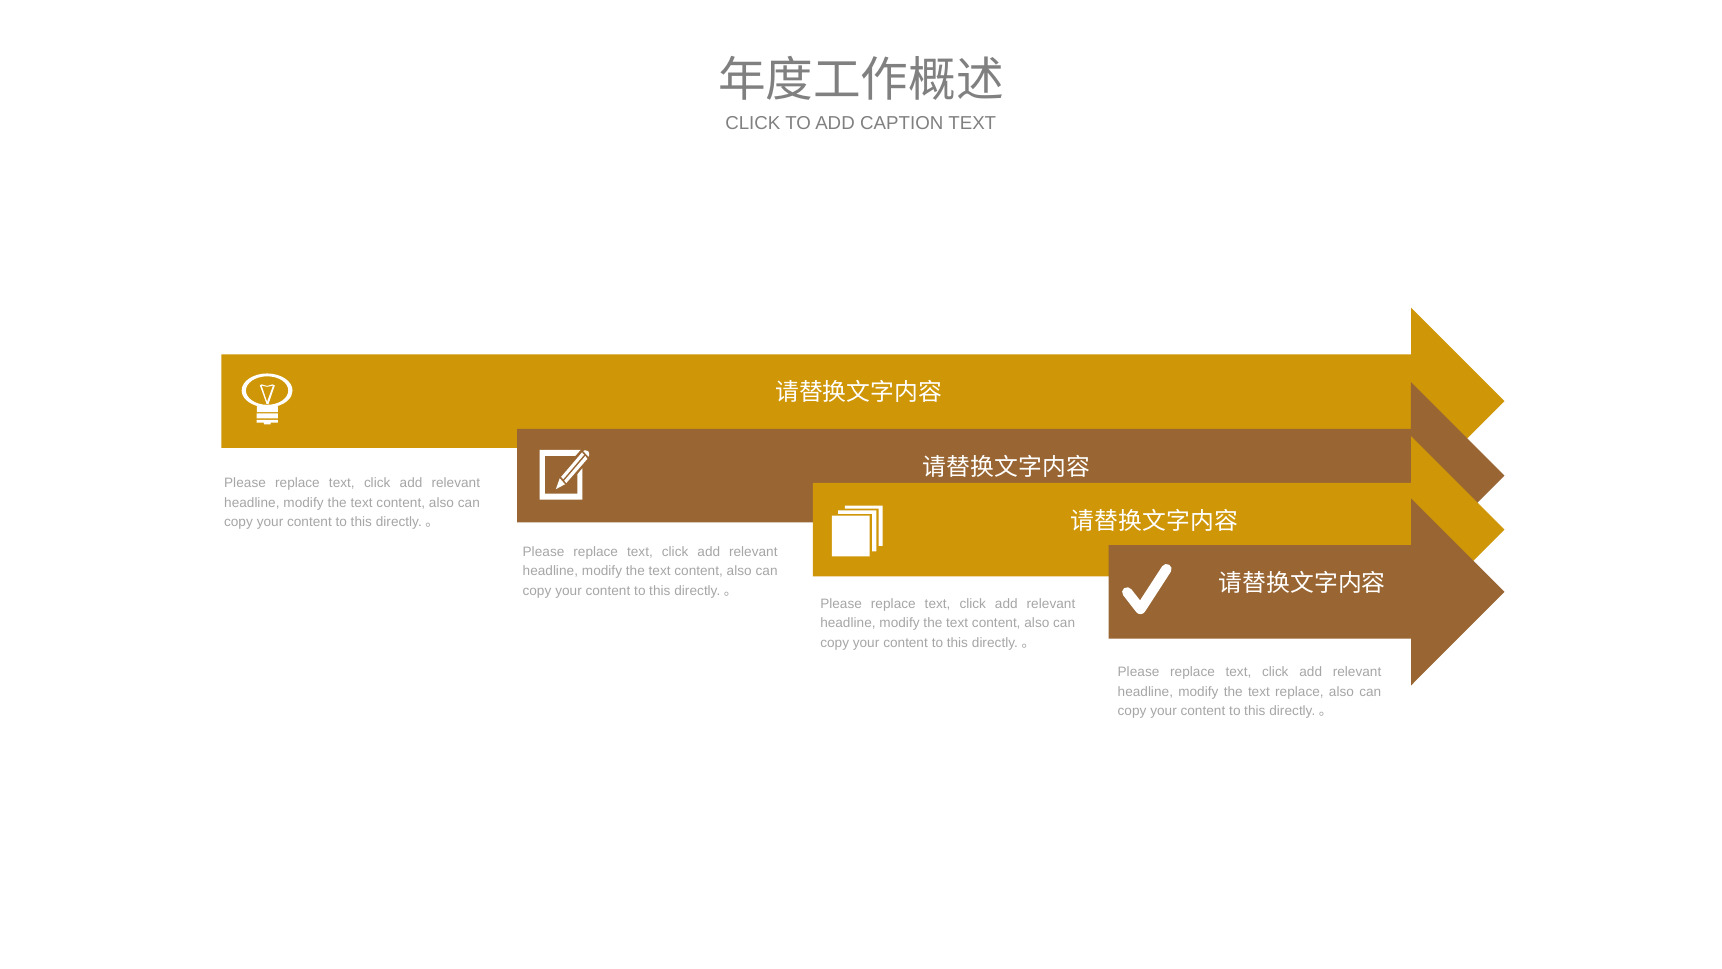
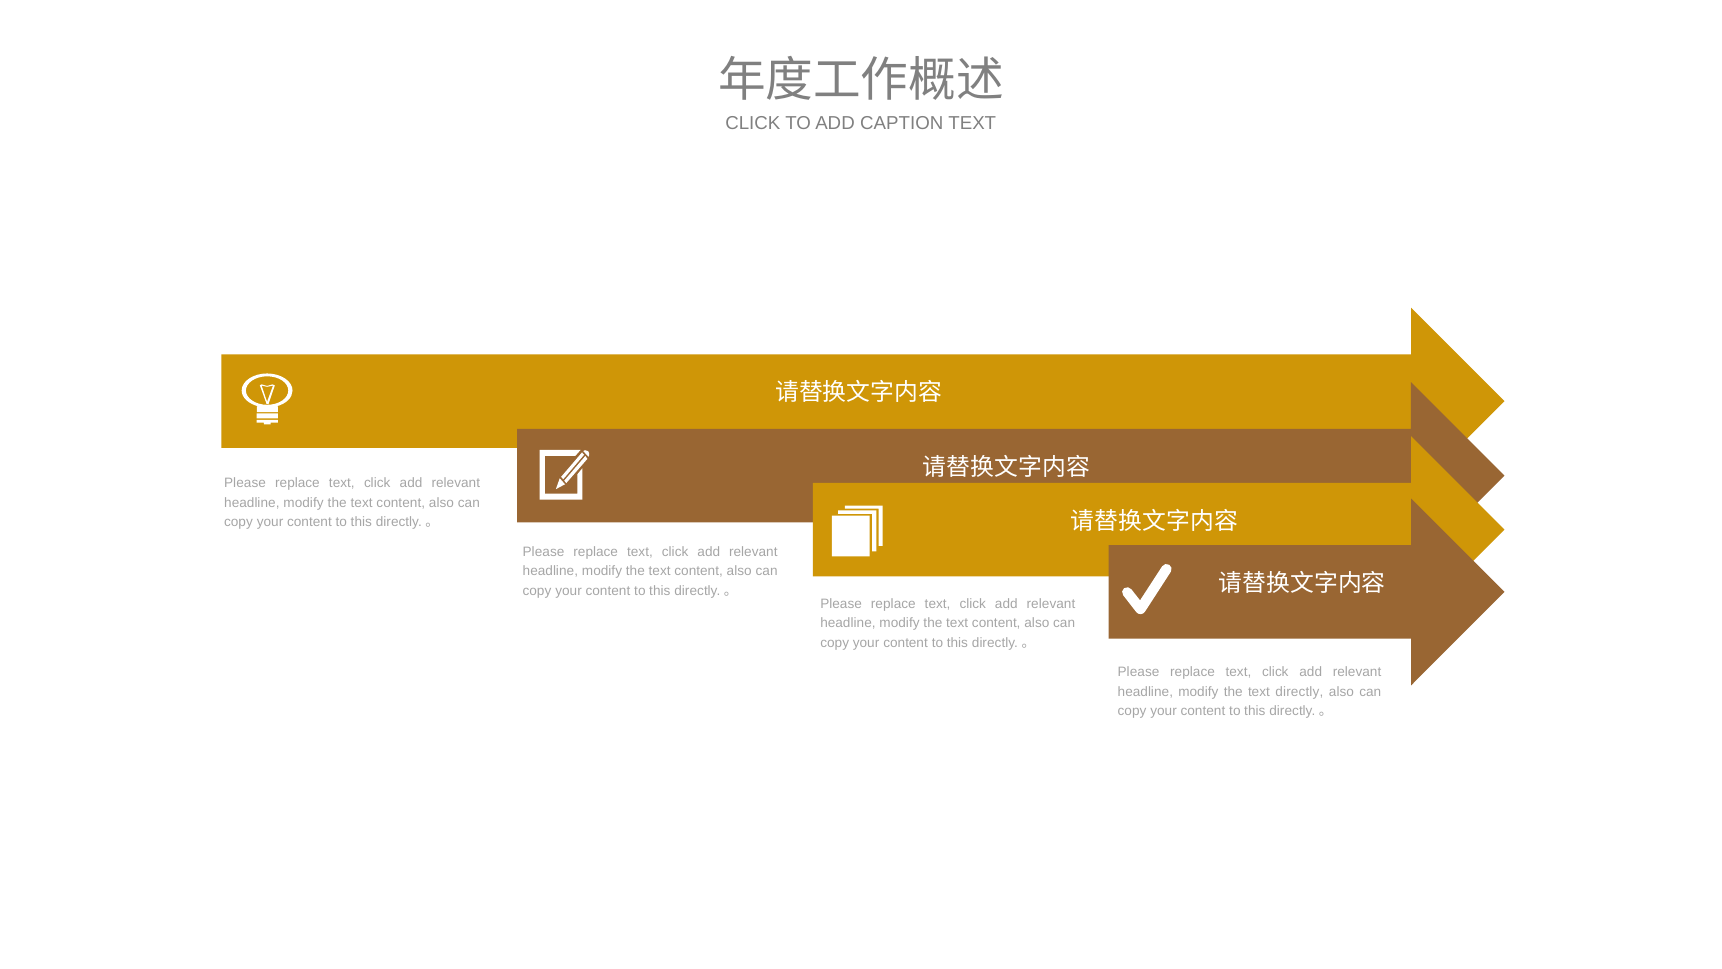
text replace: replace -> directly (1299, 692)
